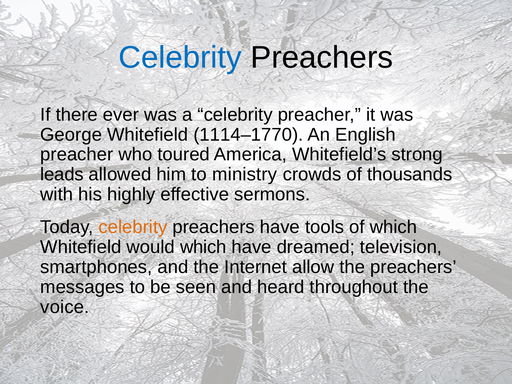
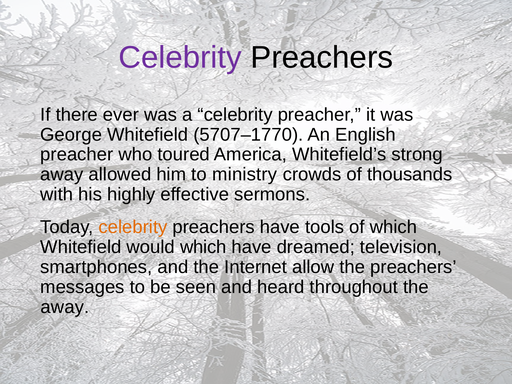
Celebrity colour: blue -> purple (180, 57)
1114–1770: 1114–1770 -> 5707–1770 (248, 135)
leads: leads -> away (62, 175)
voice: voice -> away (65, 307)
